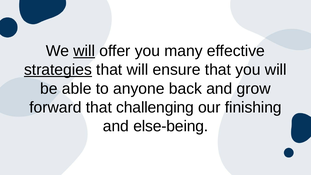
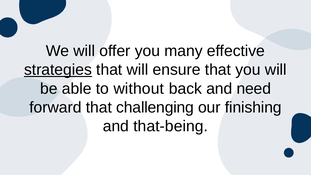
will underline: present -> none (84, 51)
anyone: anyone -> without (139, 89)
grow: grow -> need (254, 89)
else-being: else-being -> that-being (171, 126)
